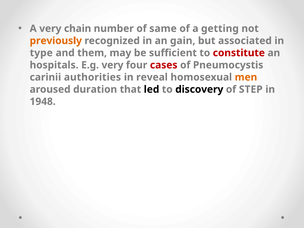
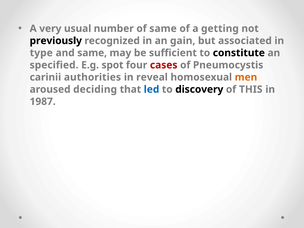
chain: chain -> usual (78, 29)
previously colour: orange -> black (56, 41)
and them: them -> same (92, 53)
constitute colour: red -> black (239, 53)
hospitals: hospitals -> specified (54, 65)
E.g very: very -> spot (112, 65)
duration: duration -> deciding (95, 89)
led colour: black -> blue (152, 89)
STEP: STEP -> THIS (251, 89)
1948: 1948 -> 1987 (43, 102)
